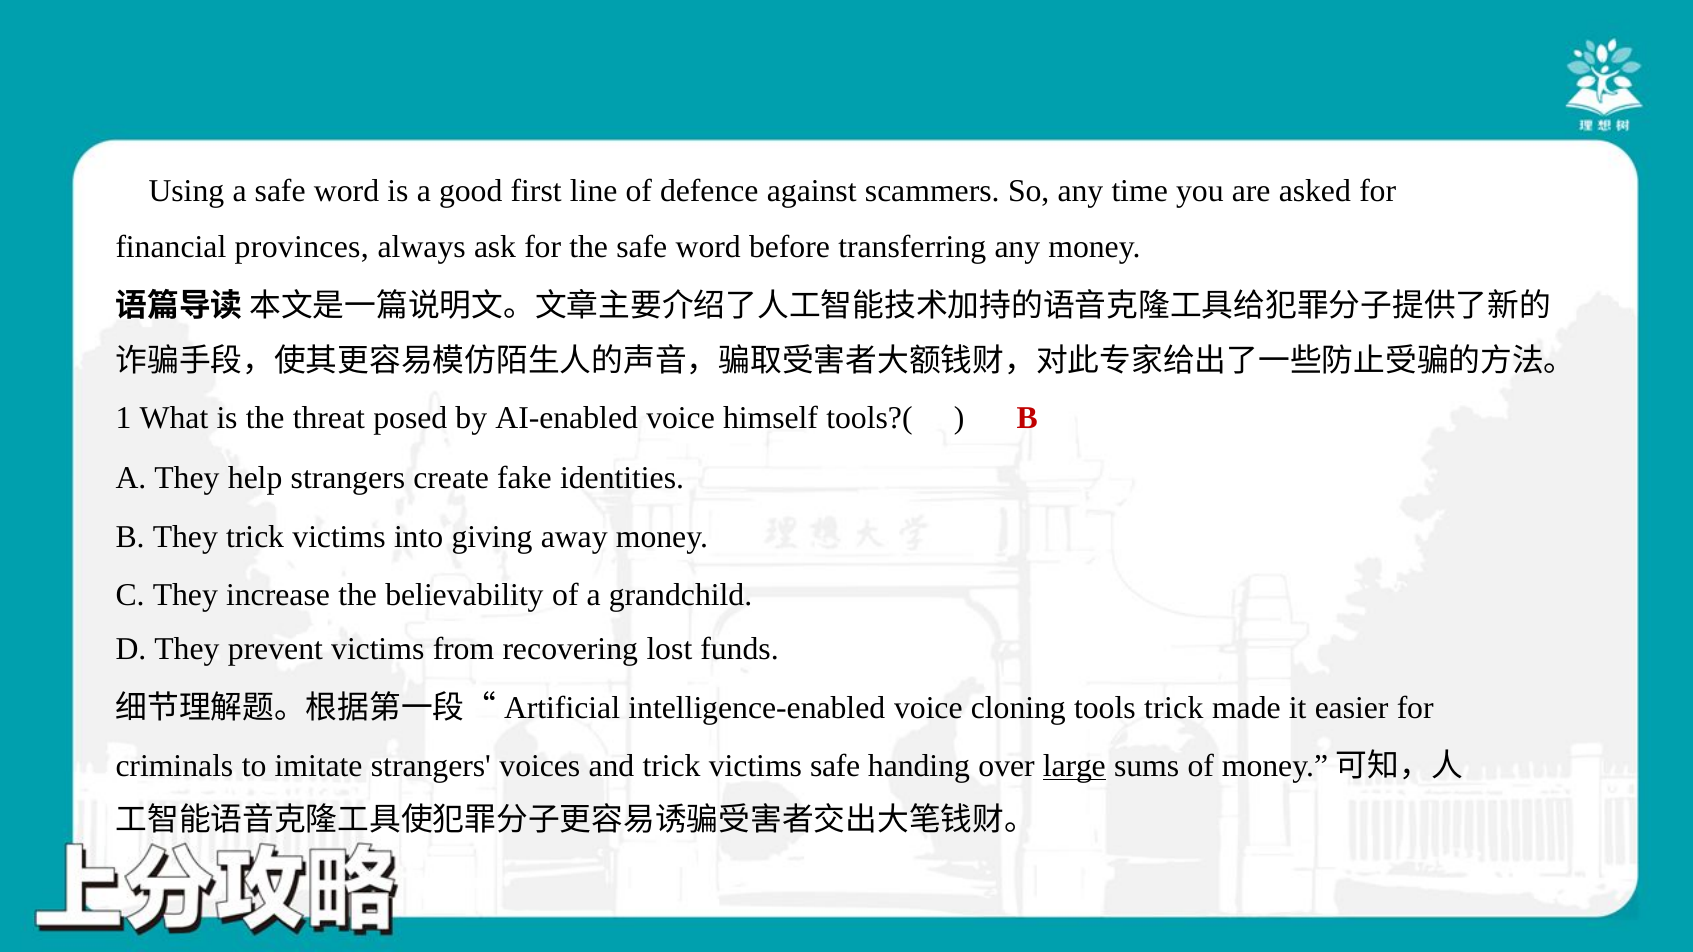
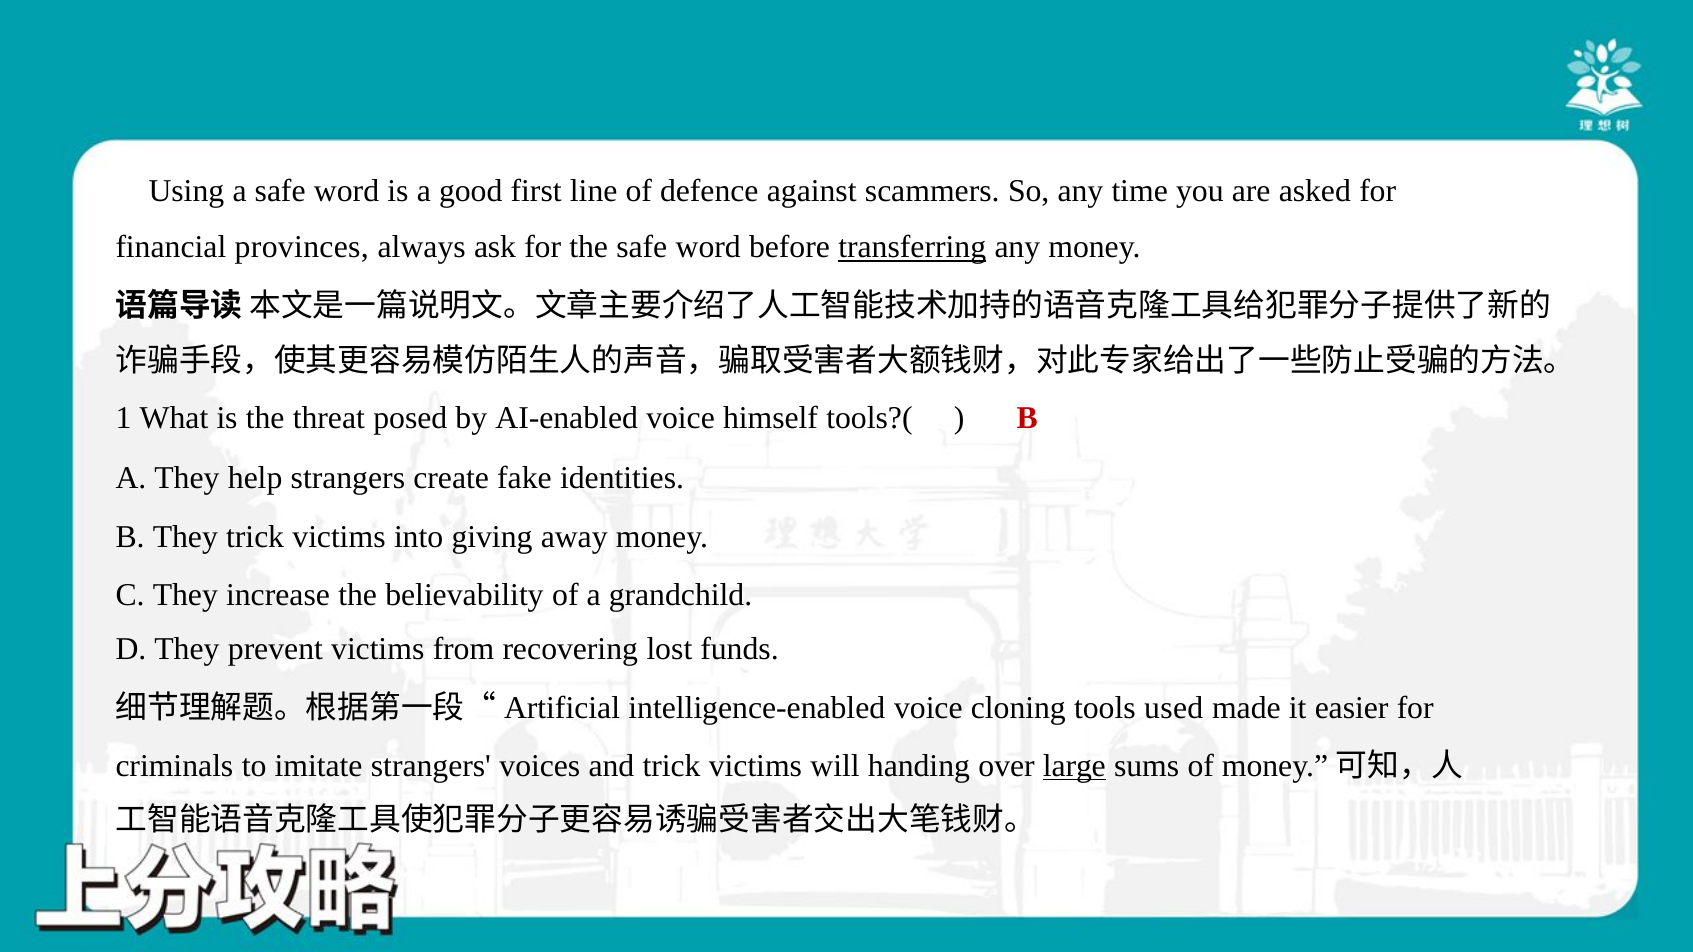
transferring underline: none -> present (912, 248)
tools trick: trick -> used (1174, 708)
victims safe: safe -> will (835, 766)
